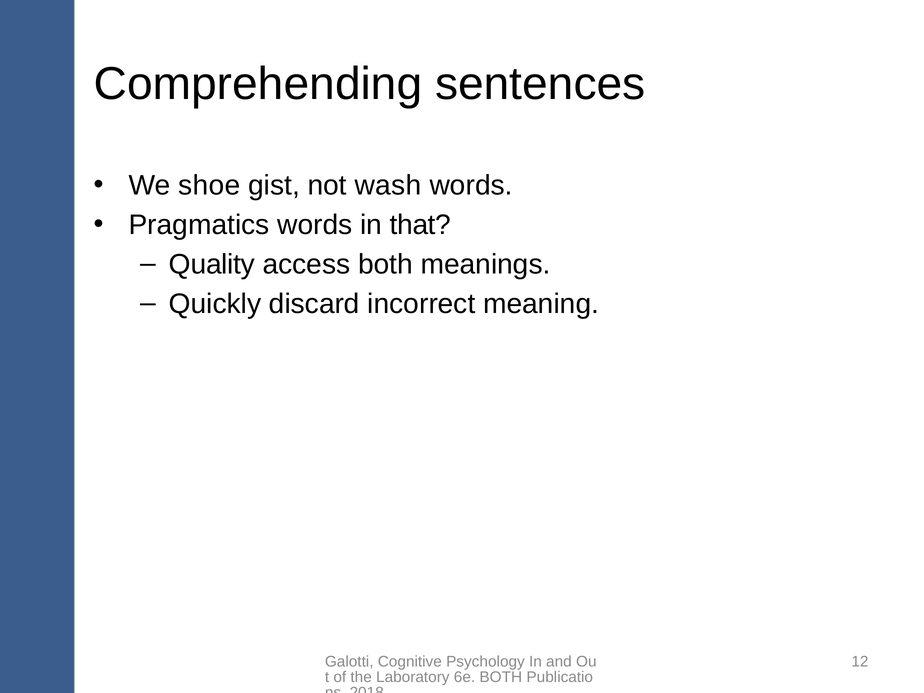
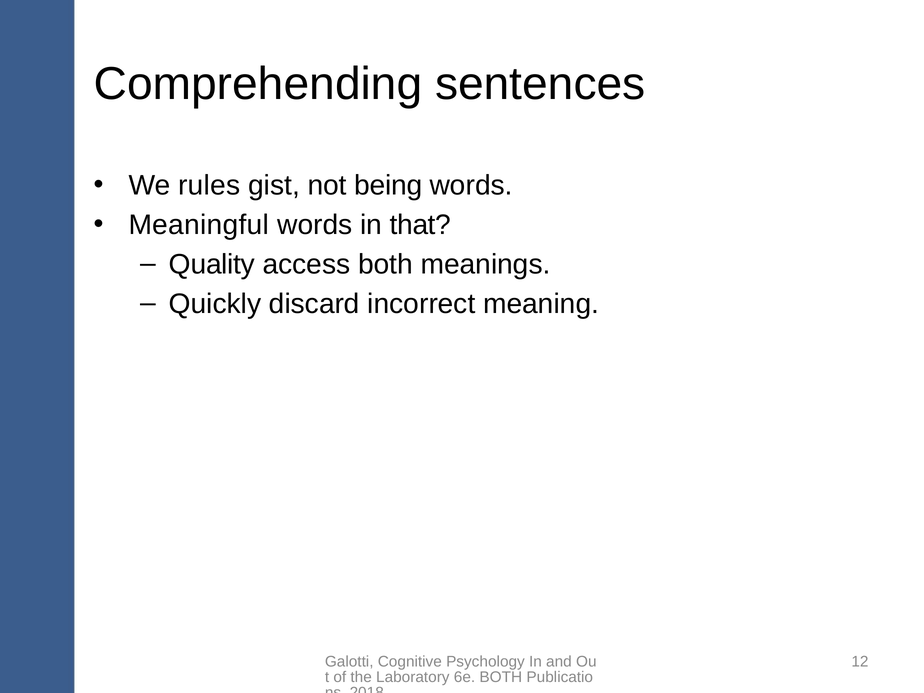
shoe: shoe -> rules (209, 185)
wash: wash -> being (388, 185)
Pragmatics: Pragmatics -> Meaningful (199, 225)
